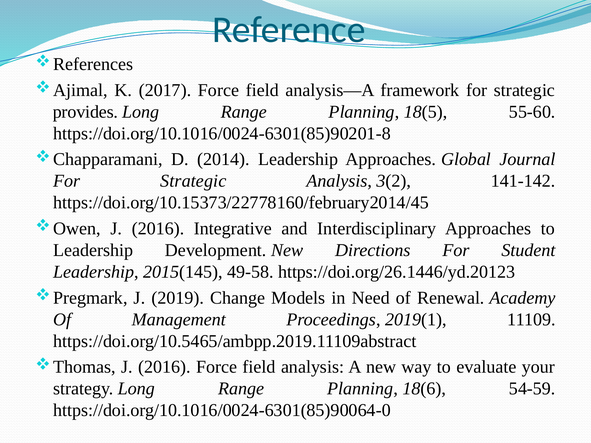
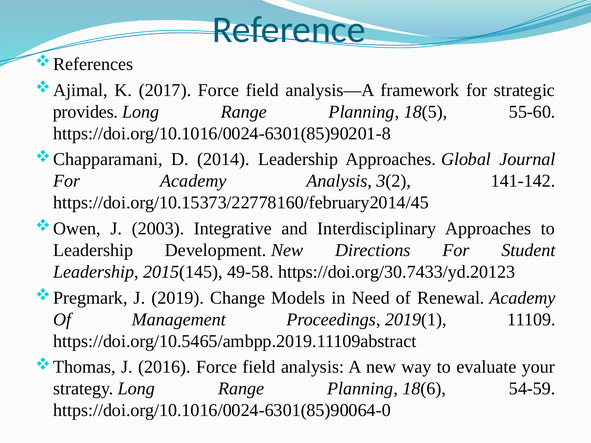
Strategic: Strategic -> Academy (193, 181)
2016: 2016 -> 2003 (158, 229)
https://doi.org/26.1446/yd.20123: https://doi.org/26.1446/yd.20123 -> https://doi.org/30.7433/yd.20123 (397, 272)
